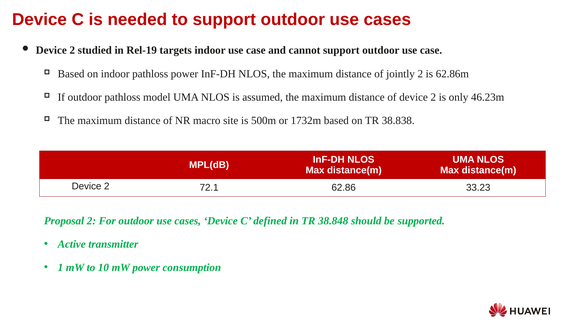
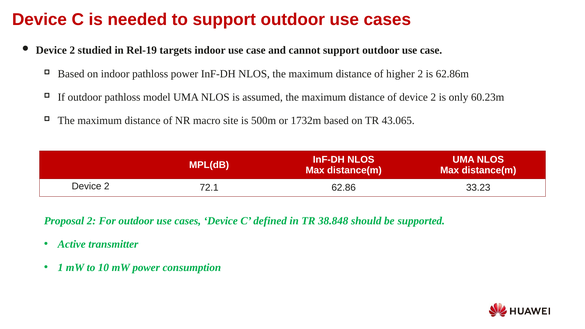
jointly: jointly -> higher (400, 74)
46.23m: 46.23m -> 60.23m (488, 97)
38.838: 38.838 -> 43.065 (398, 121)
